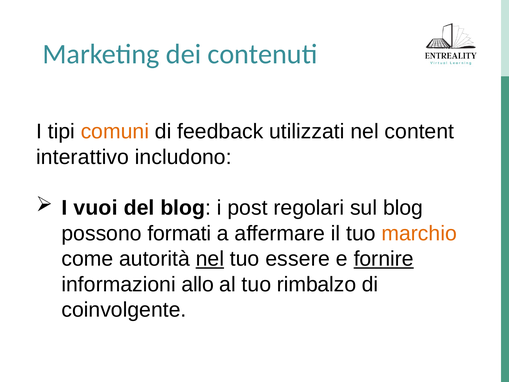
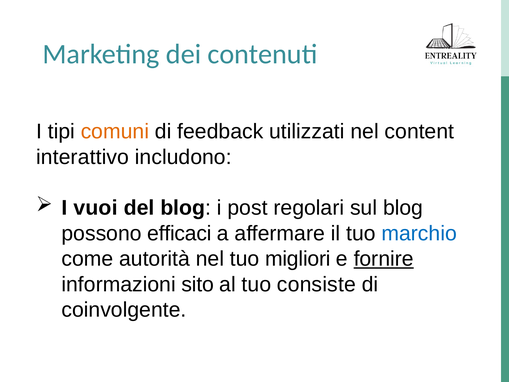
formati: formati -> efficaci (179, 233)
marchio colour: orange -> blue (419, 233)
nel underline: present -> none (210, 259)
essere: essere -> migliori (298, 259)
allo: allo -> sito (198, 284)
rimbalzo: rimbalzo -> consiste (316, 284)
